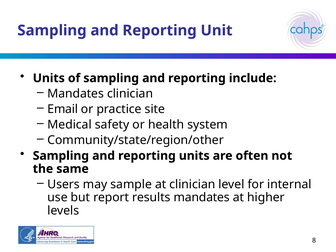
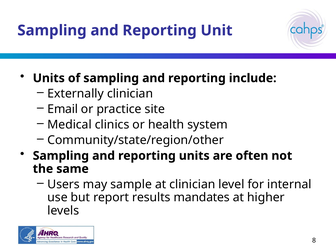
Mandates: Mandates -> Externally (76, 94)
safety: safety -> clinics (112, 125)
